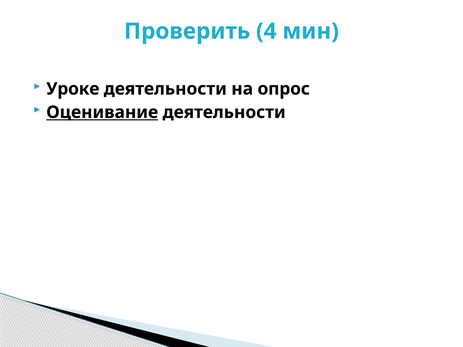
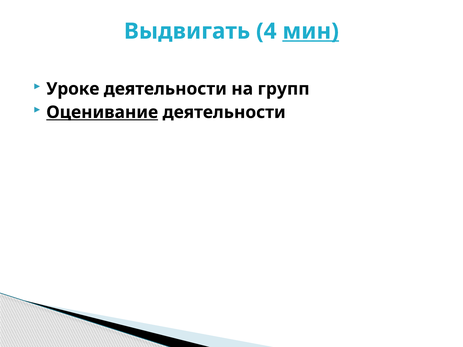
Проверить: Проверить -> Выдвигать (187, 31)
мин underline: none -> present (311, 31)
опрос: опрос -> групп (284, 89)
